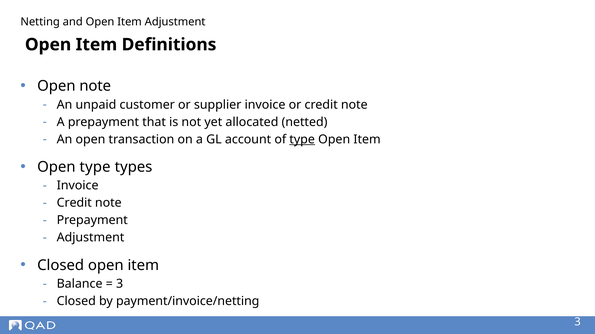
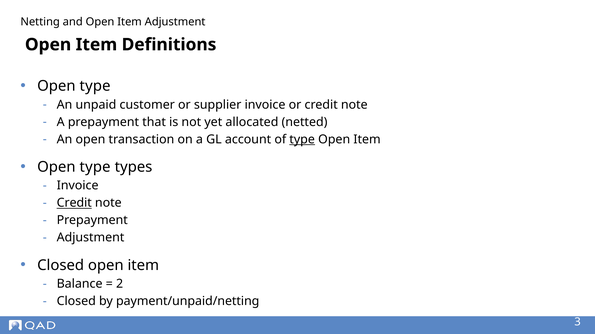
note: note -> type (95, 86)
Credit underline: none -> present (74, 203)
3: 3 -> 2 (120, 284)
payment/invoice/netting: payment/invoice/netting -> payment/unpaid/netting (188, 302)
